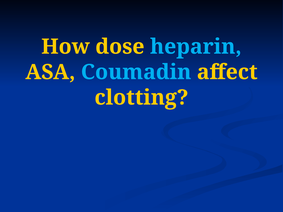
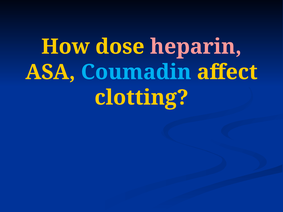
heparin colour: light blue -> pink (196, 47)
